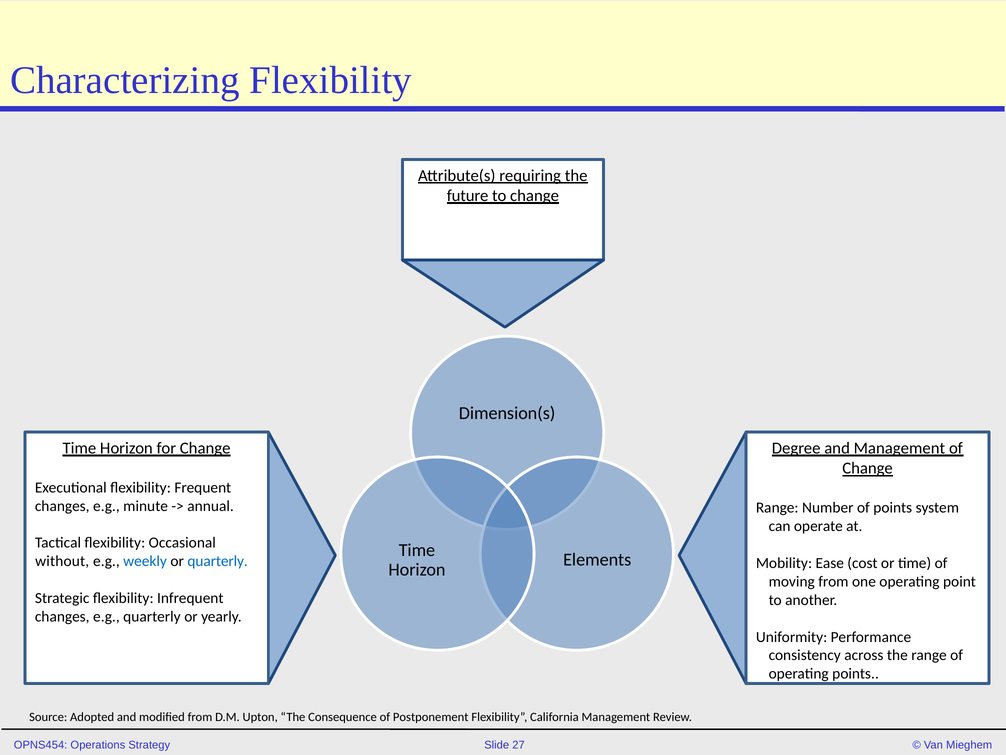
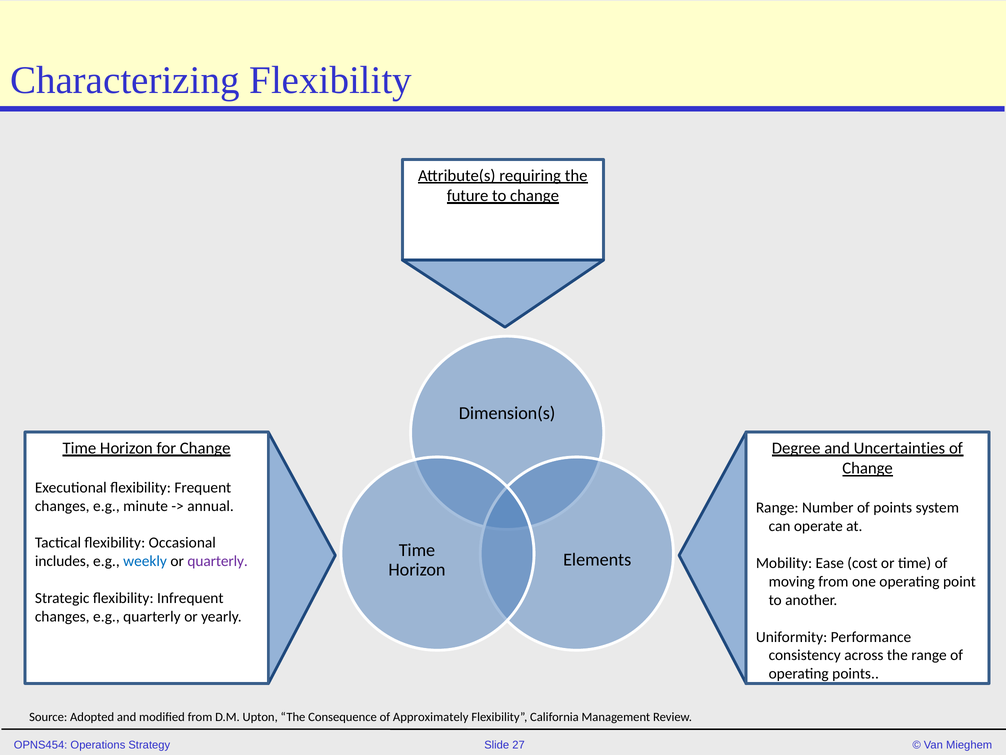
and Management: Management -> Uncertainties (899, 448)
without: without -> includes (62, 561)
quarterly colour: blue -> purple (218, 561)
Postponement: Postponement -> Approximately (431, 717)
